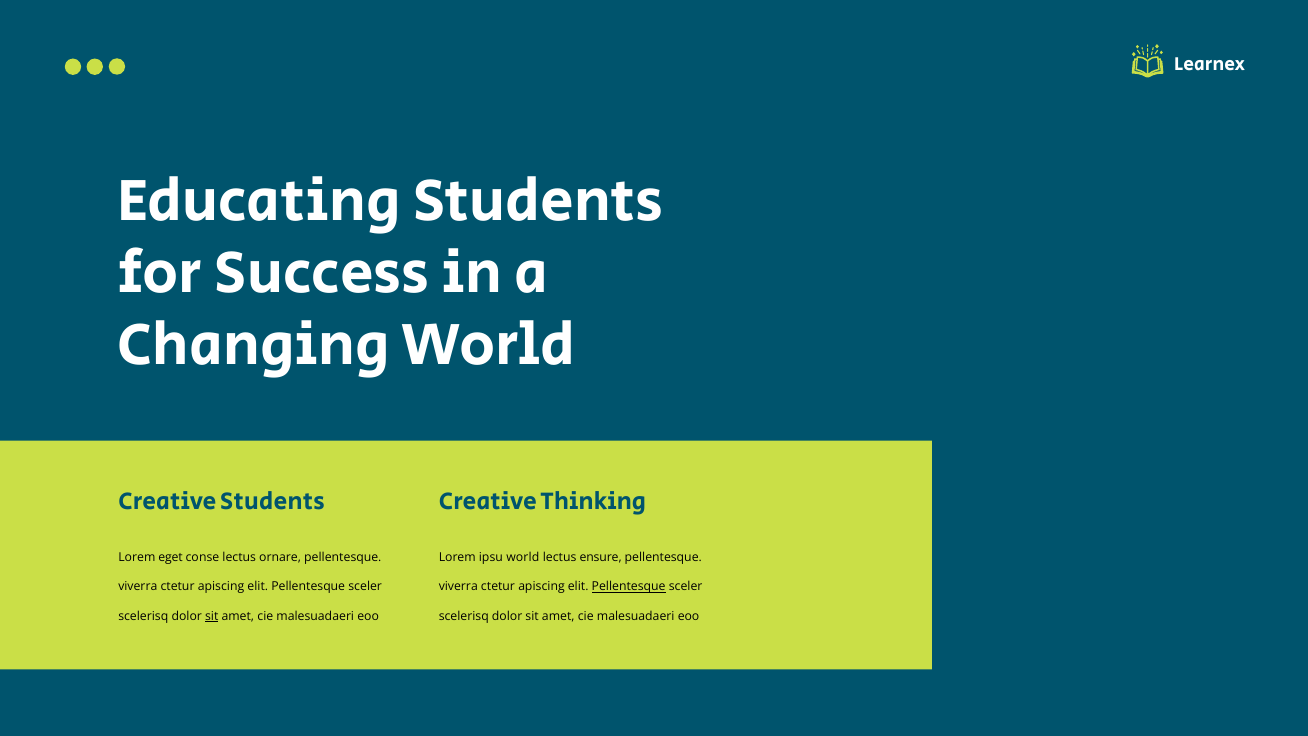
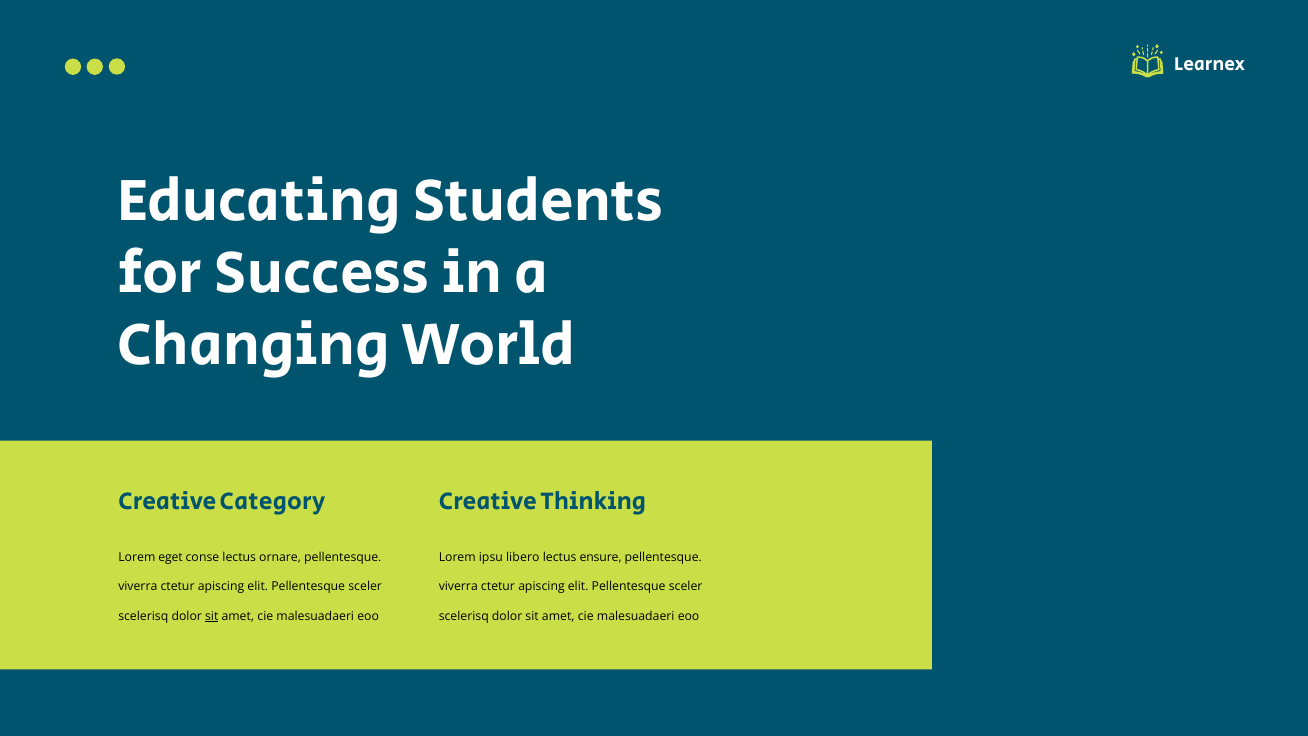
Creative Students: Students -> Category (273, 502)
ipsu world: world -> libero (523, 557)
Pellentesque underline: present -> none (629, 587)
